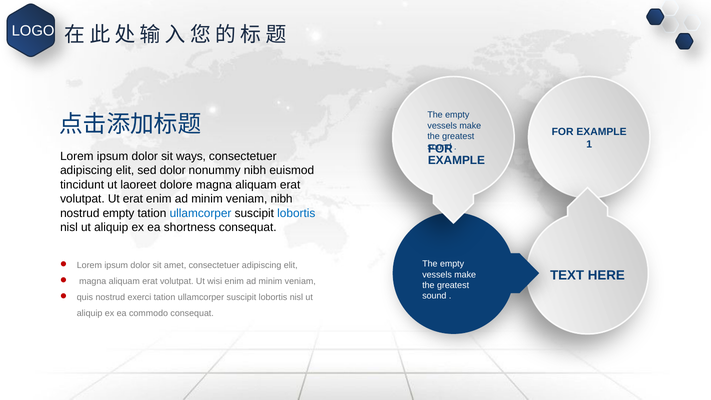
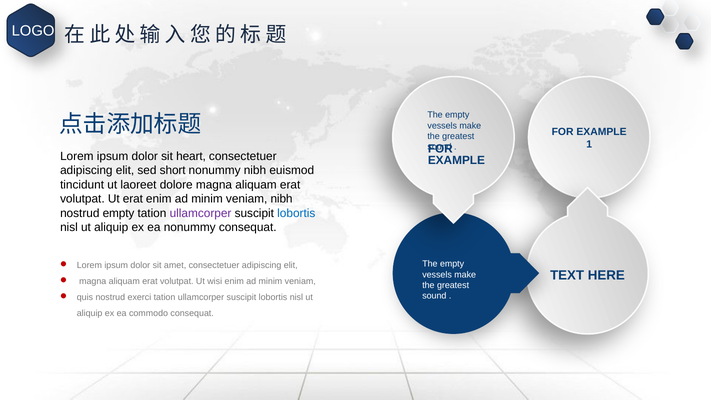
ways: ways -> heart (191, 156)
sed dolor: dolor -> short (173, 170)
ullamcorper colour: blue -> purple (201, 213)
ea shortness: shortness -> nonummy (190, 227)
